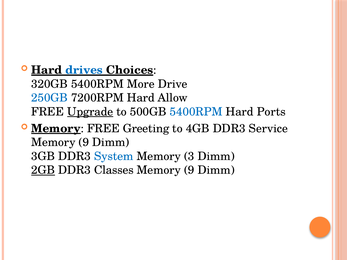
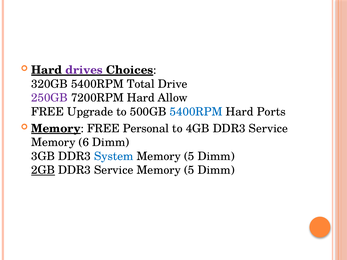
drives colour: blue -> purple (84, 70)
More: More -> Total (141, 84)
250GB colour: blue -> purple (49, 98)
Upgrade underline: present -> none (90, 112)
Greeting: Greeting -> Personal (146, 129)
9: 9 -> 6 (84, 142)
3: 3 -> 5 (189, 156)
Classes: Classes -> Service (114, 170)
9: 9 -> 5 (189, 170)
